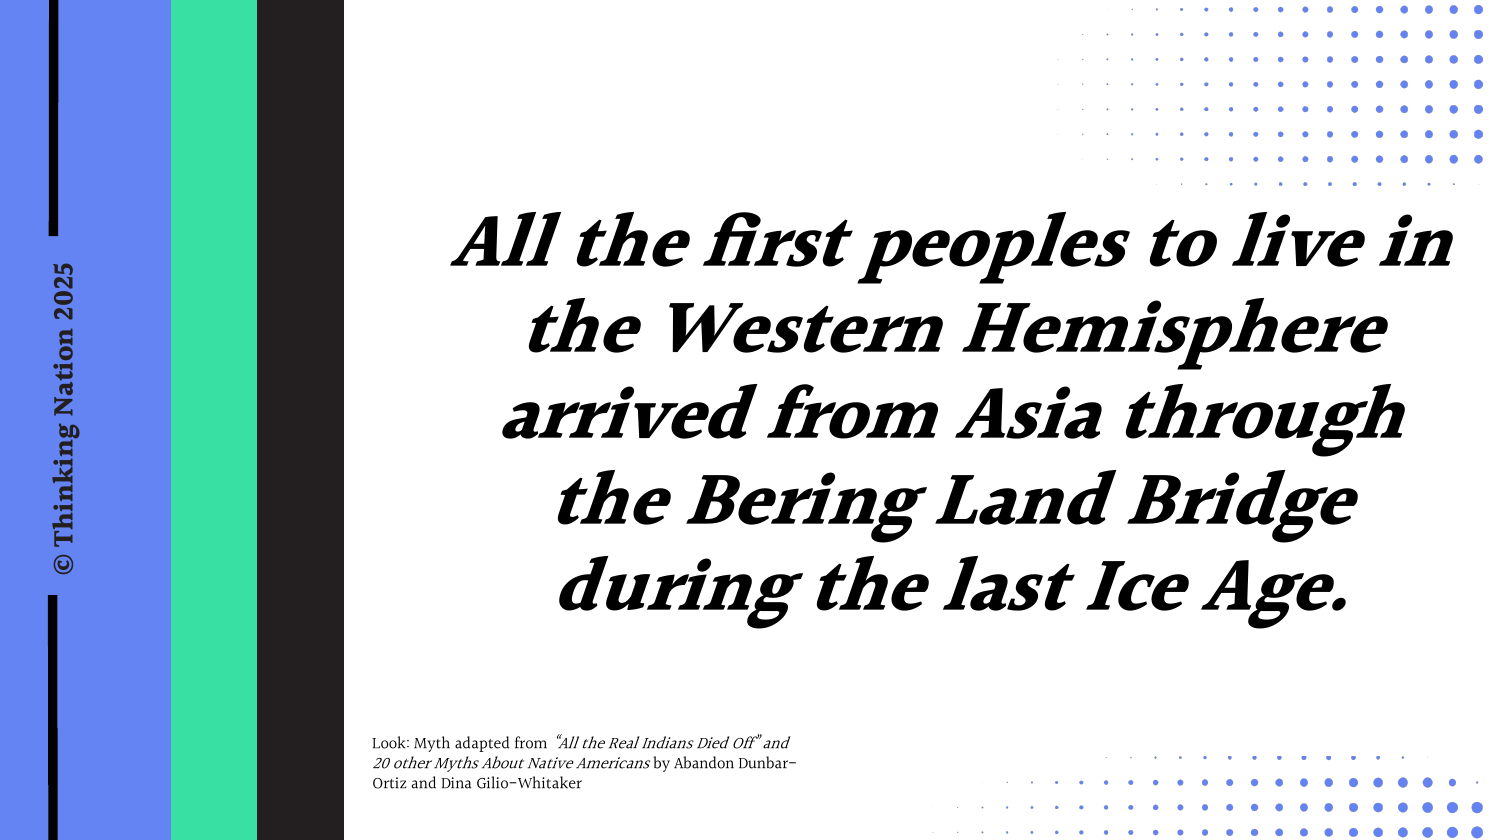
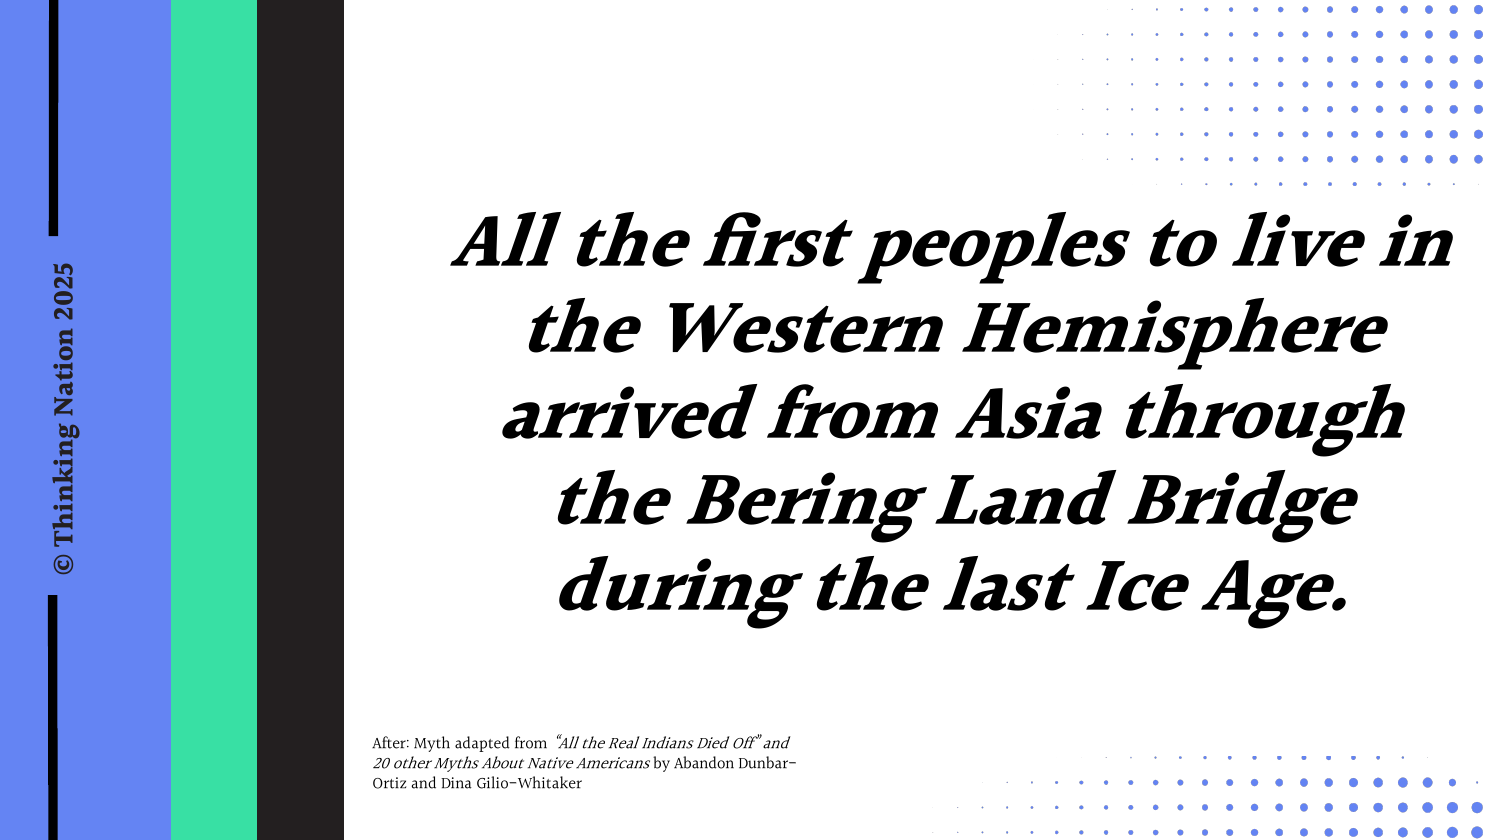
Look: Look -> After (391, 745)
